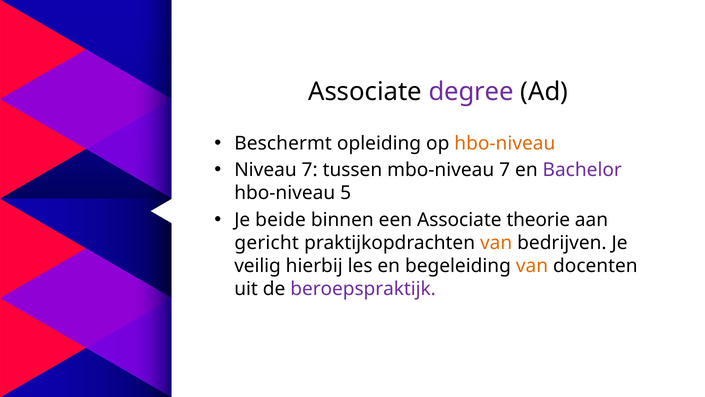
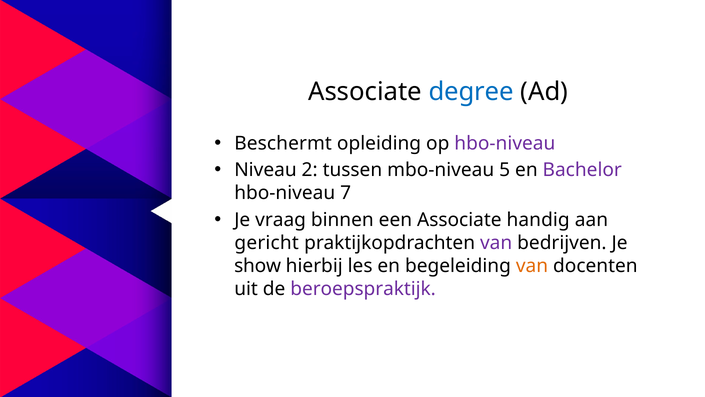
degree colour: purple -> blue (471, 92)
hbo-niveau colour: orange -> purple (505, 143)
Niveau 7: 7 -> 2 (310, 170)
mbo-niveau 7: 7 -> 5 (505, 170)
5: 5 -> 7 (346, 193)
beide: beide -> vraag (281, 220)
theorie: theorie -> handig (538, 220)
van colour: orange -> purple (496, 243)
veilig: veilig -> show (258, 266)
